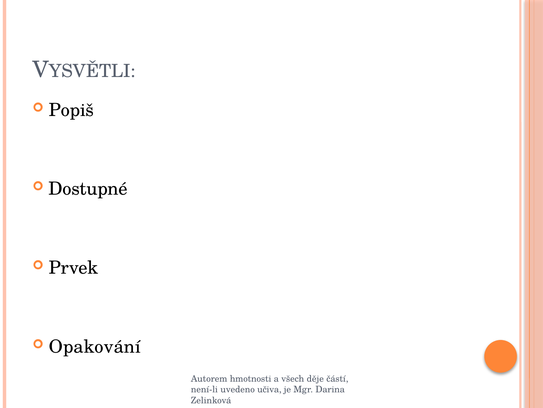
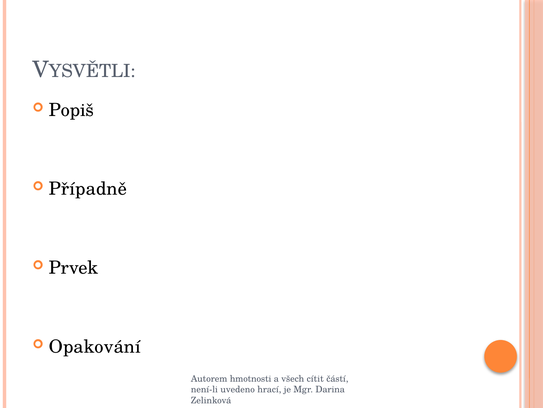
Dostupné: Dostupné -> Případně (88, 189)
děje: děje -> cítit (315, 378)
učiva: učiva -> hrací (269, 389)
